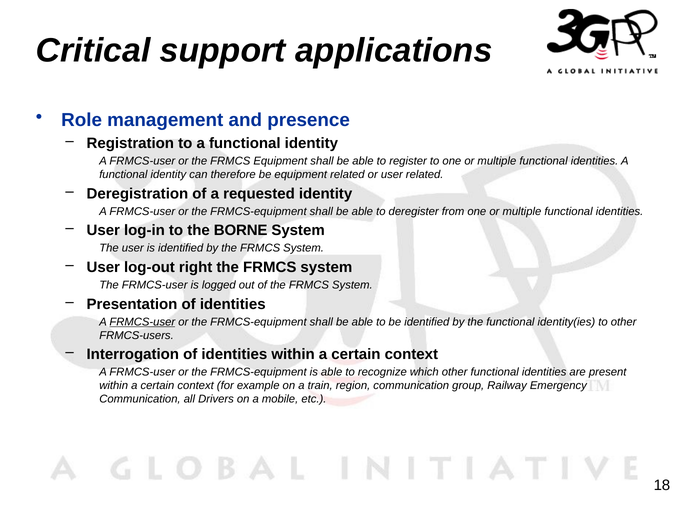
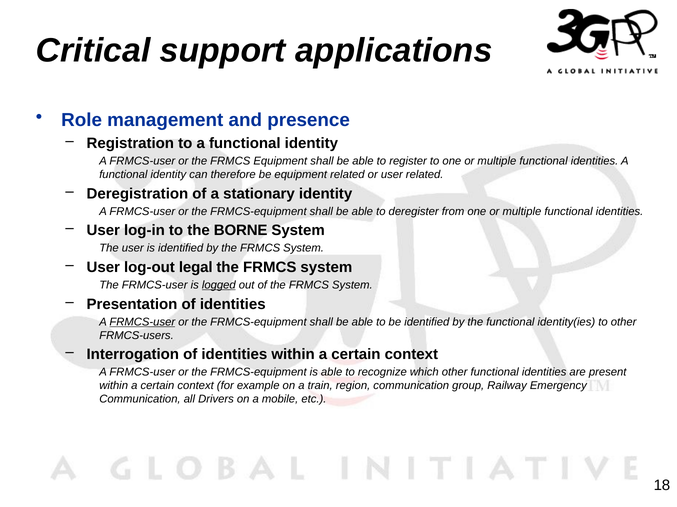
requested: requested -> stationary (259, 194)
right: right -> legal (196, 268)
logged underline: none -> present (219, 285)
